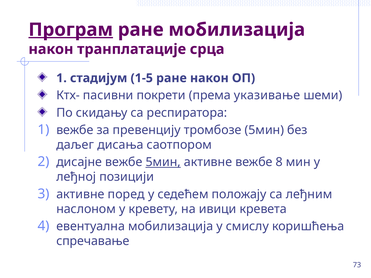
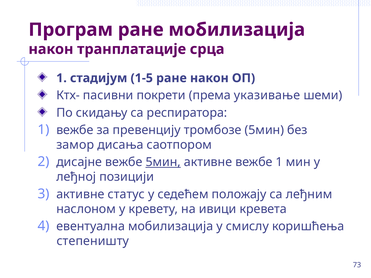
Програм underline: present -> none (71, 30)
даљег: даљег -> замор (75, 145)
вежбе 8: 8 -> 1 (279, 162)
поред: поред -> статус (126, 194)
спречавање: спречавање -> степеништу (93, 241)
